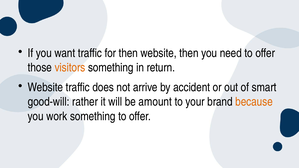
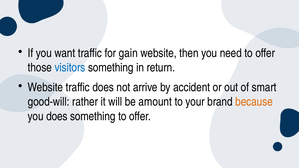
for then: then -> gain (128, 53)
visitors colour: orange -> blue (70, 68)
you work: work -> does (57, 116)
